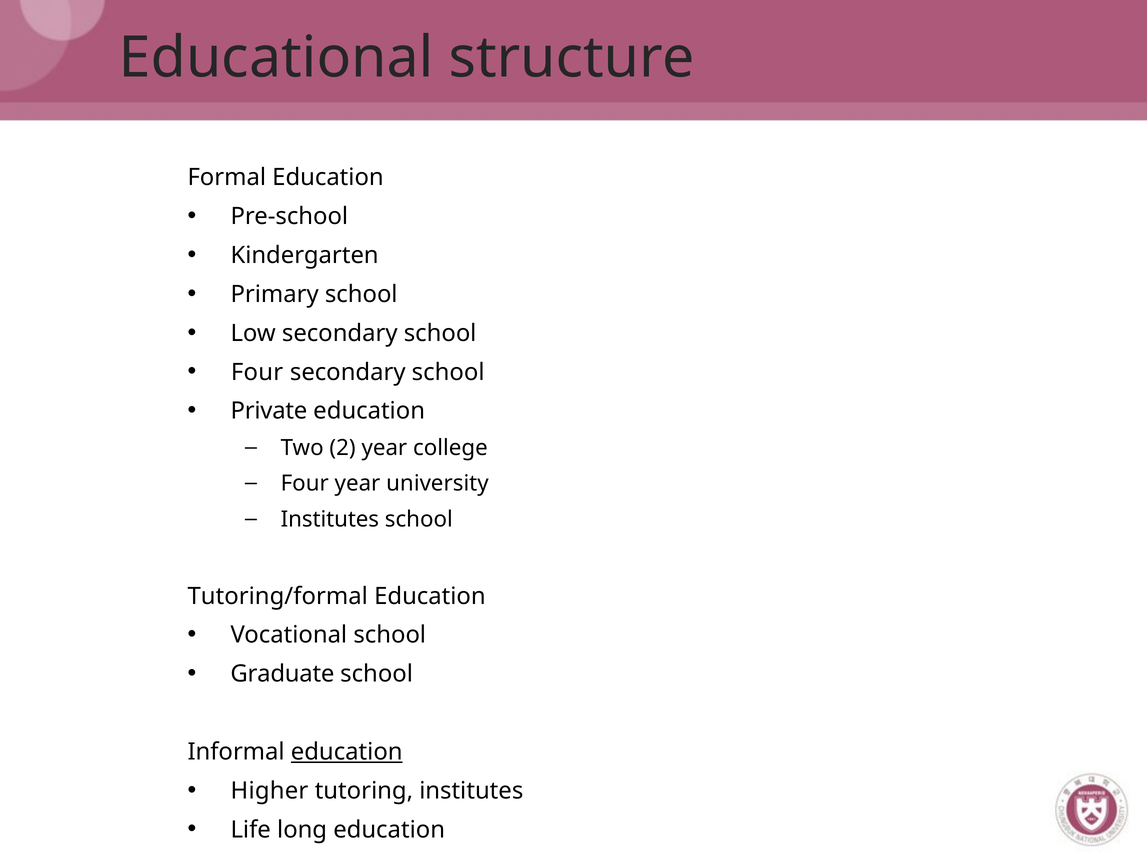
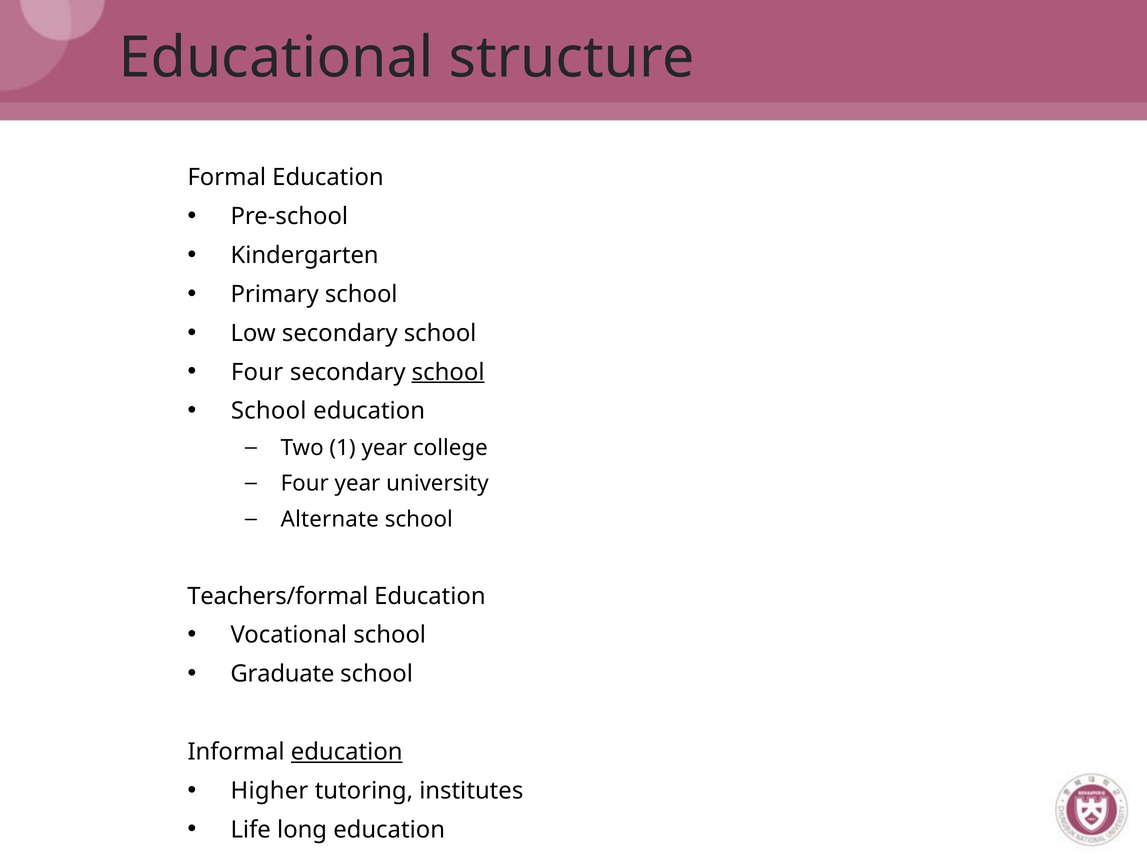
school underline: none -> present (448, 372)
Private: Private -> School (269, 411)
2: 2 -> 1 (343, 447)
Institutes: Institutes -> Alternate (330, 519)
Tutoring/formal: Tutoring/formal -> Teachers/formal (278, 596)
